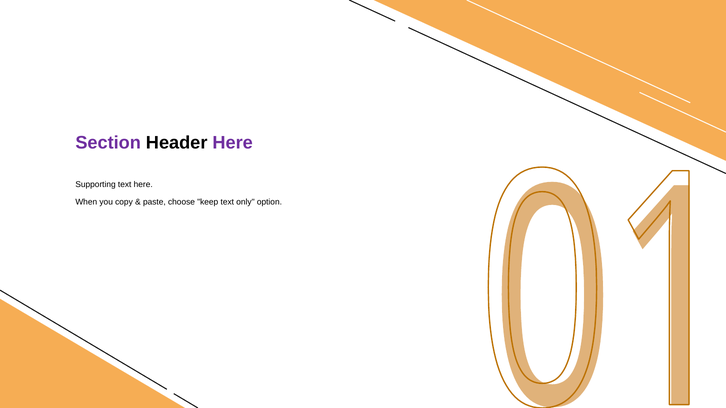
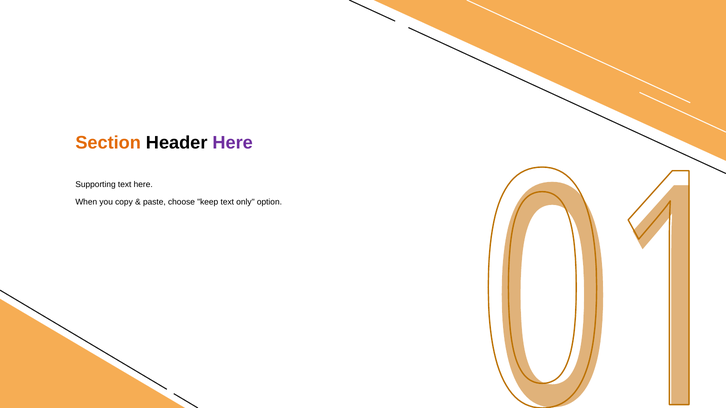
Section colour: purple -> orange (108, 143)
